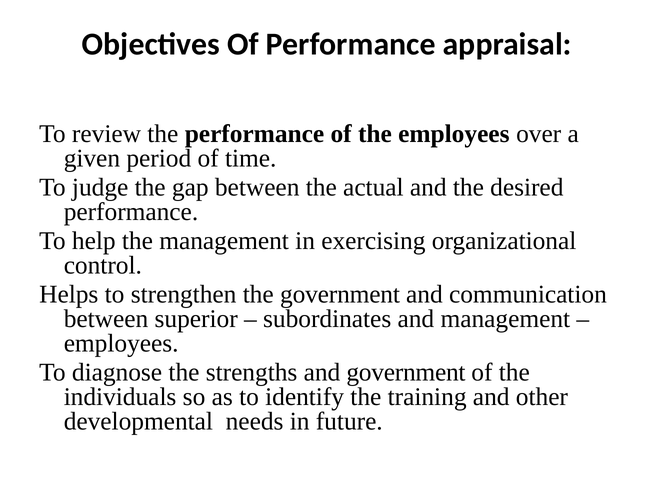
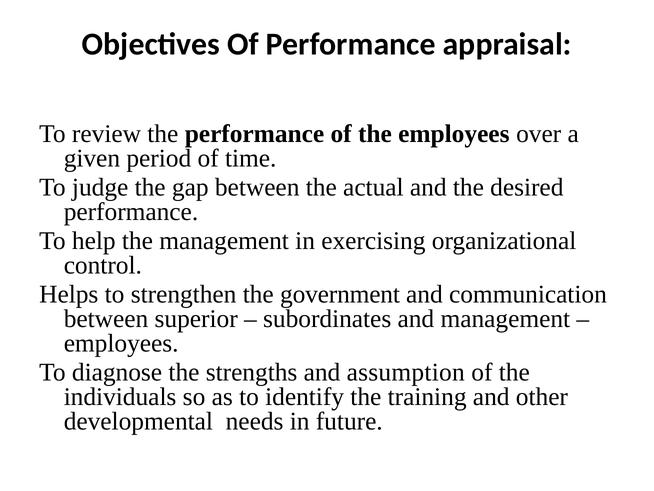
and government: government -> assumption (406, 372)
